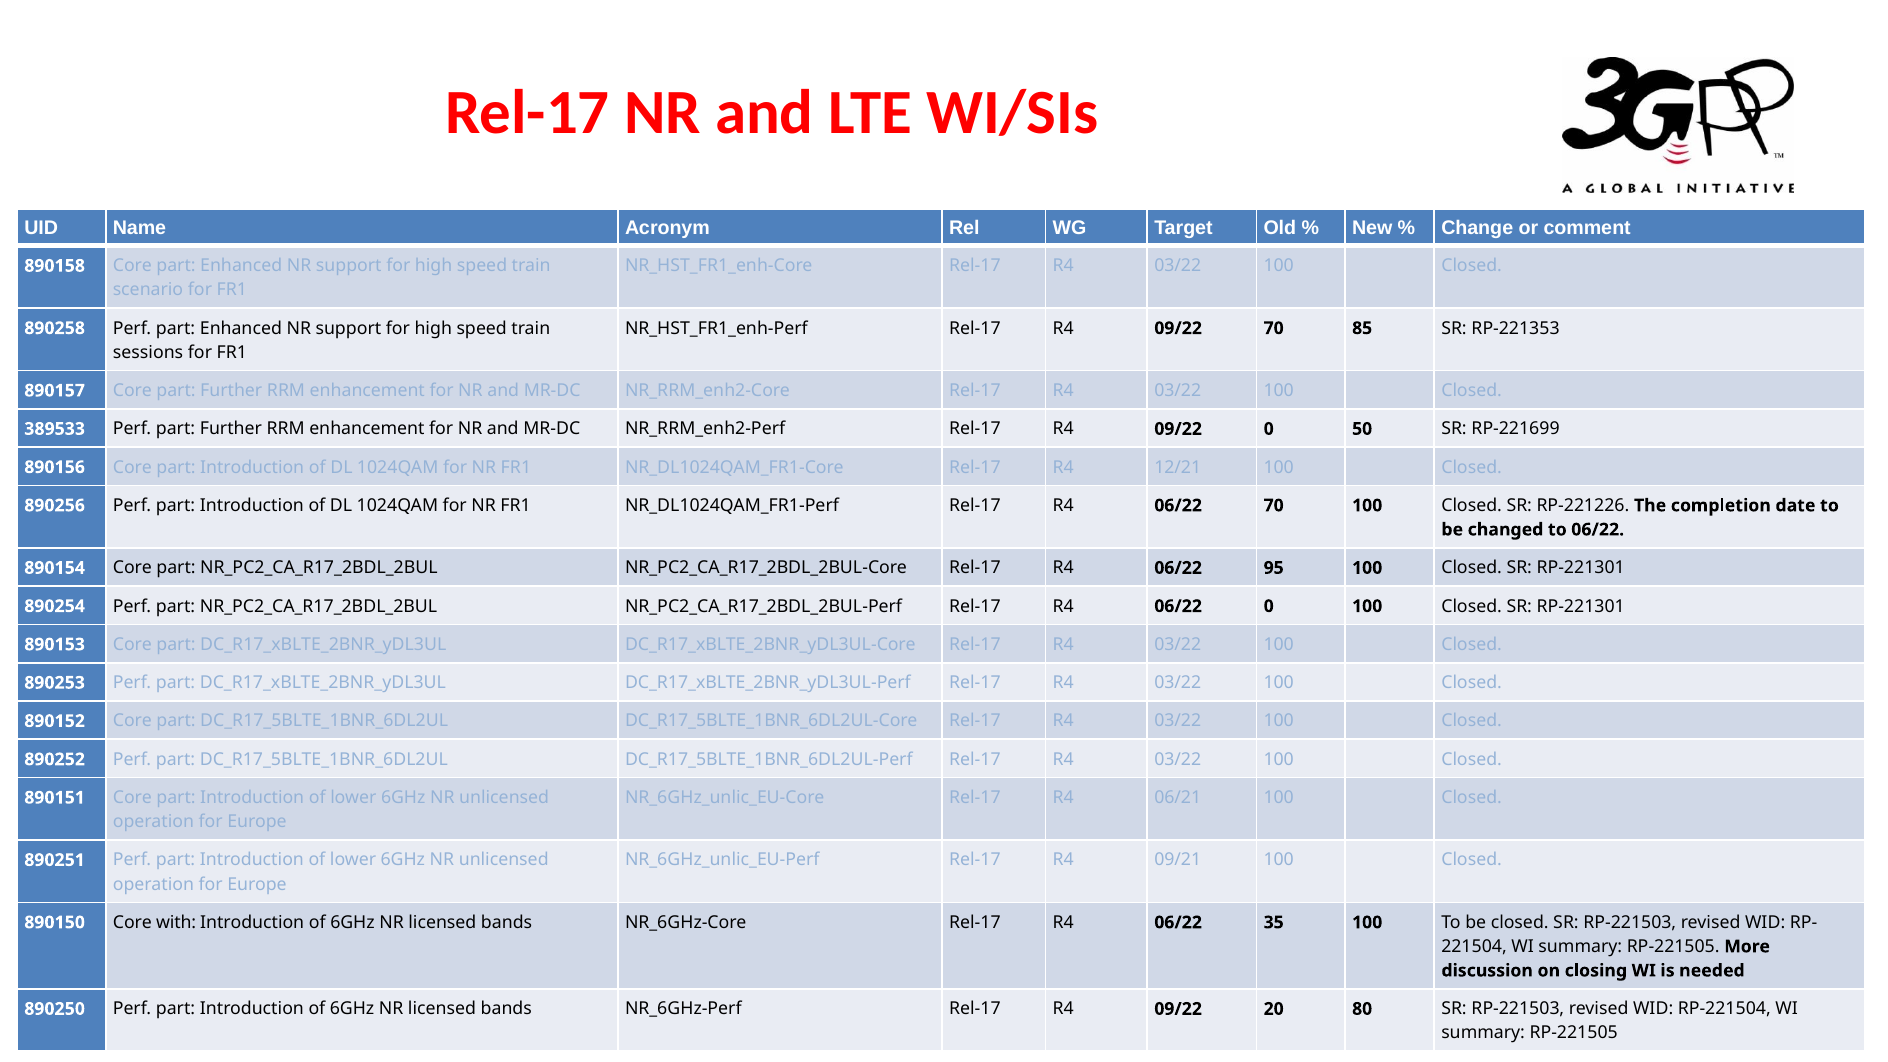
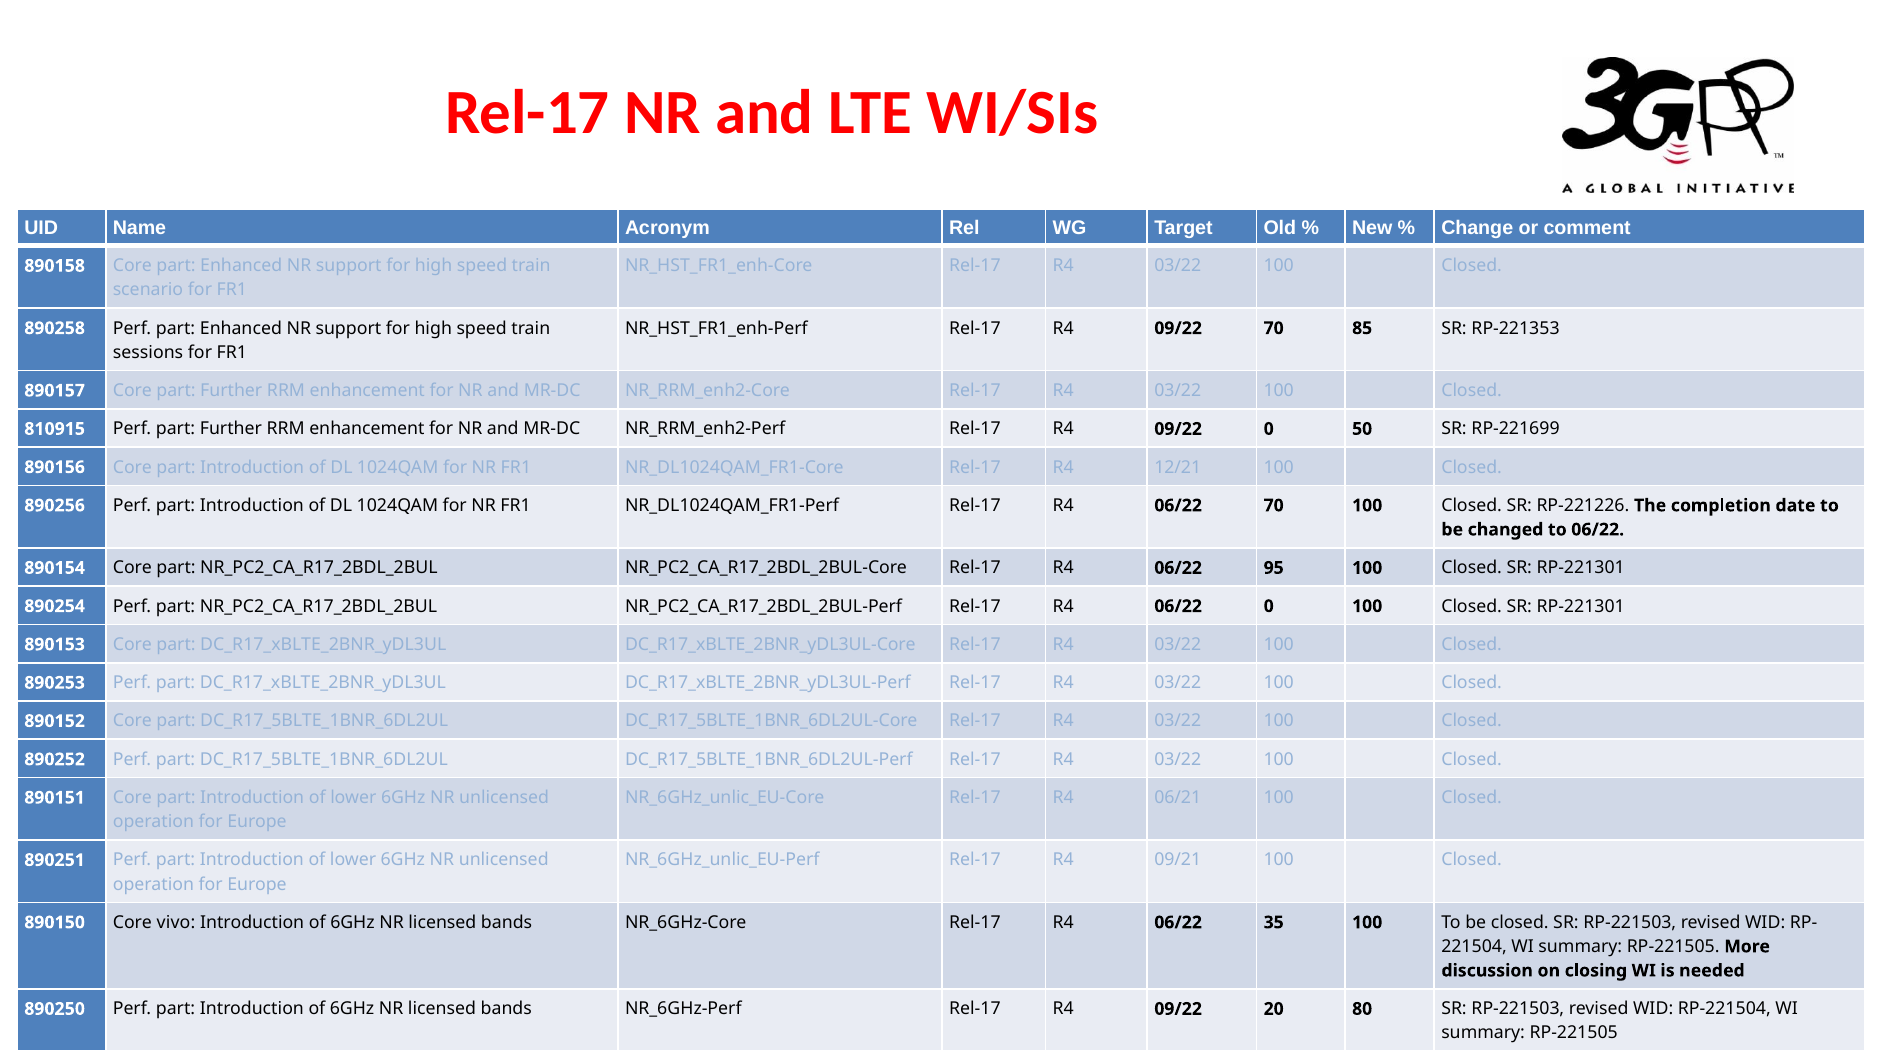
389533: 389533 -> 810915 (55, 429)
with: with -> vivo (176, 922)
